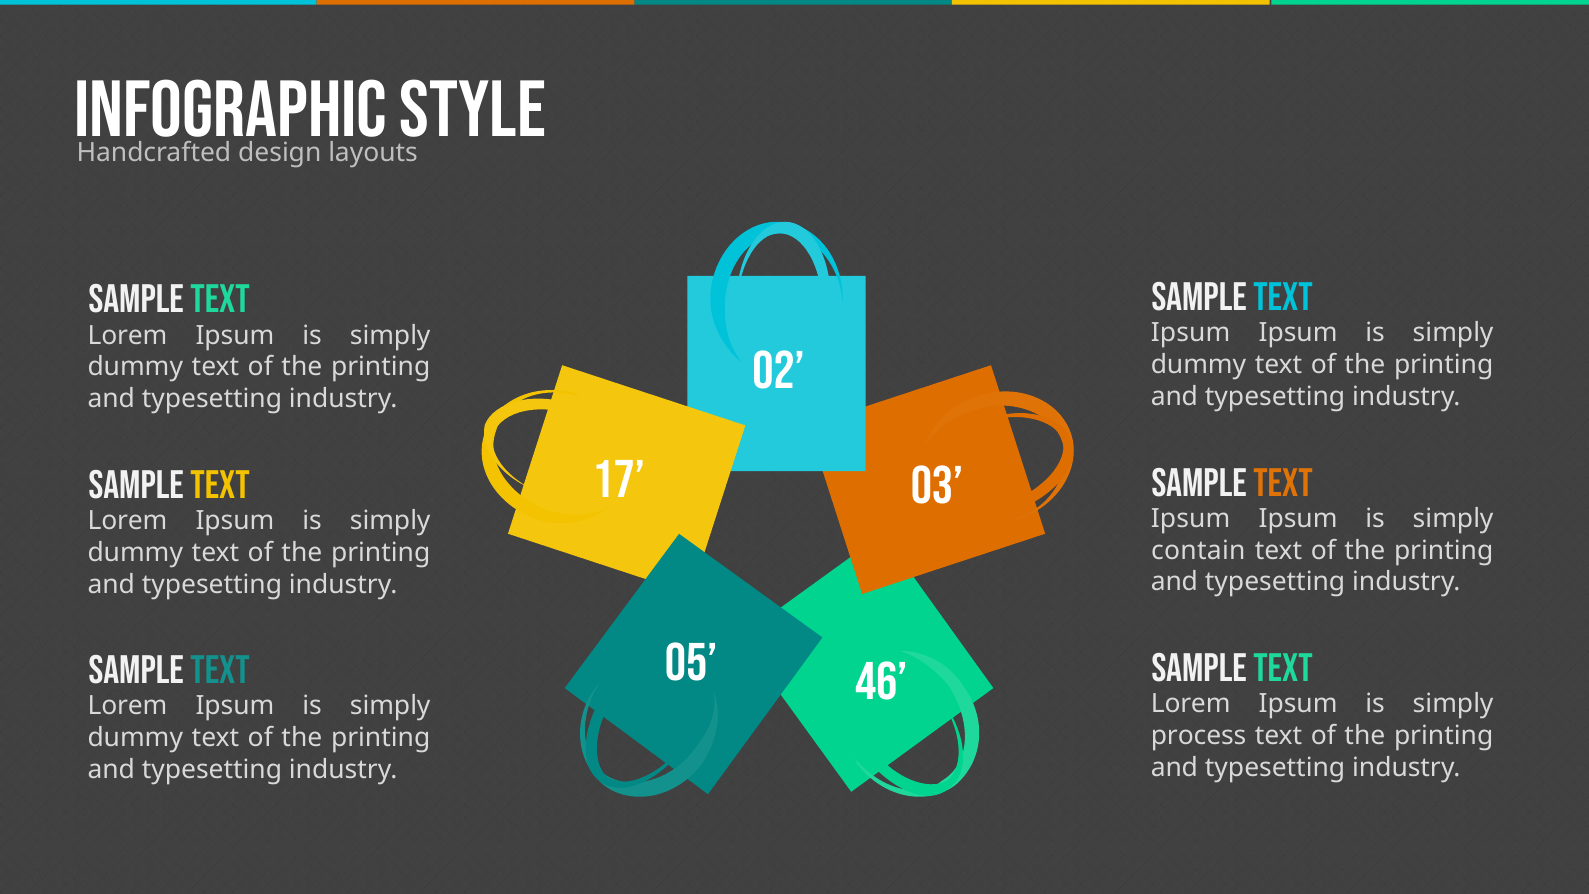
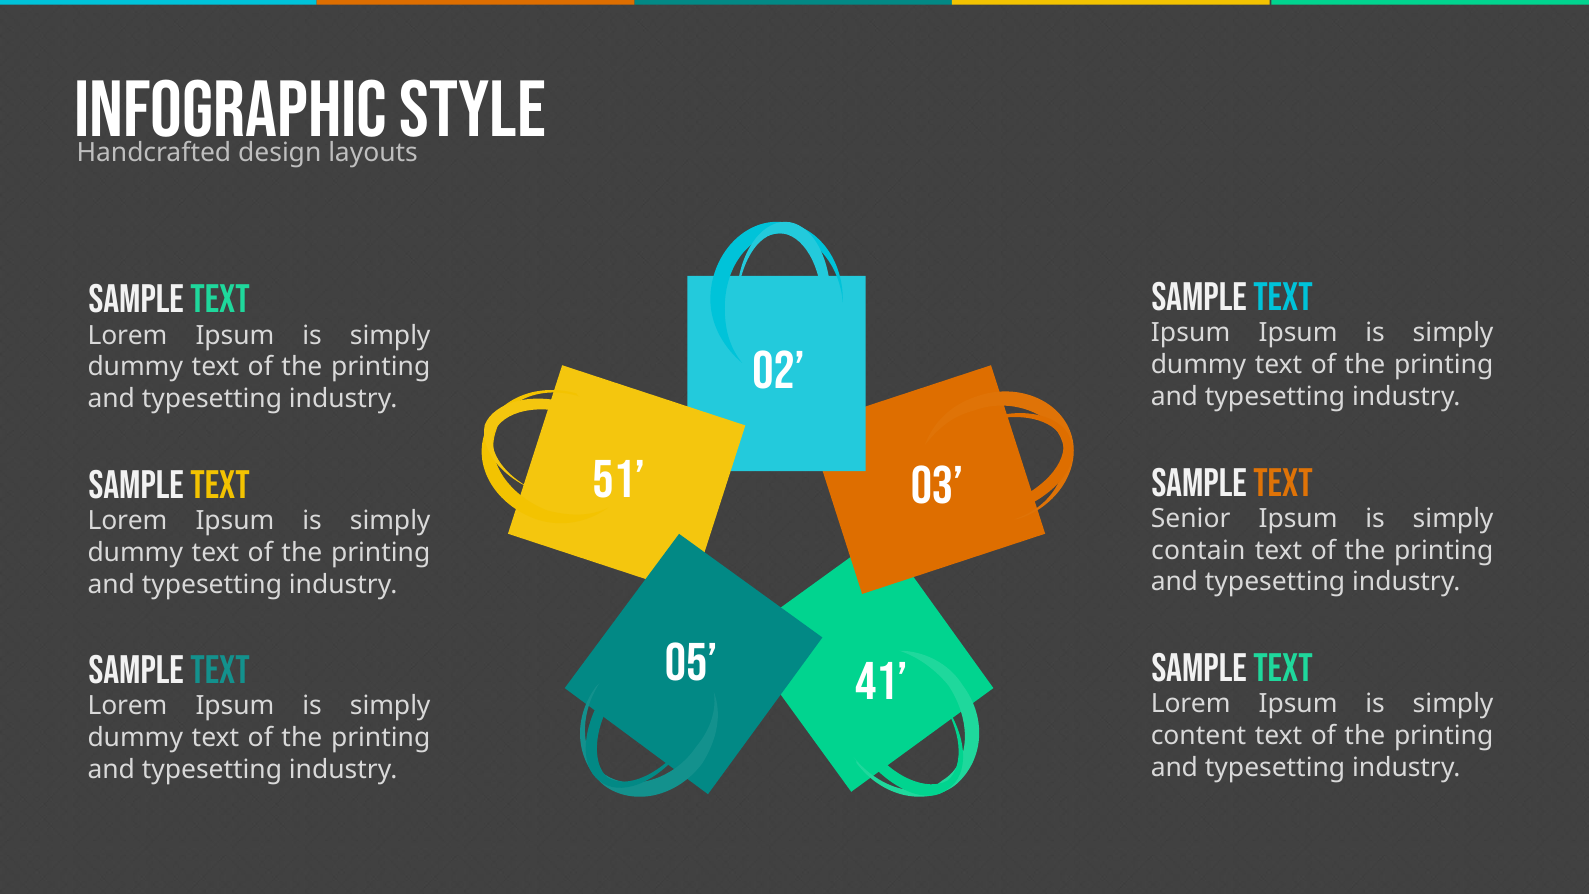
17: 17 -> 51 (619, 480)
Ipsum: Ipsum -> Senior (1191, 518)
46: 46 -> 41 (881, 682)
process: process -> content (1198, 736)
